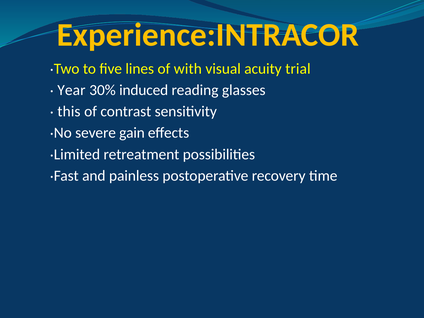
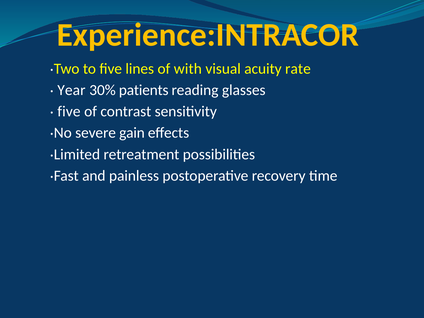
trial: trial -> rate (298, 69)
induced: induced -> patients (144, 90)
this: this -> five (69, 111)
